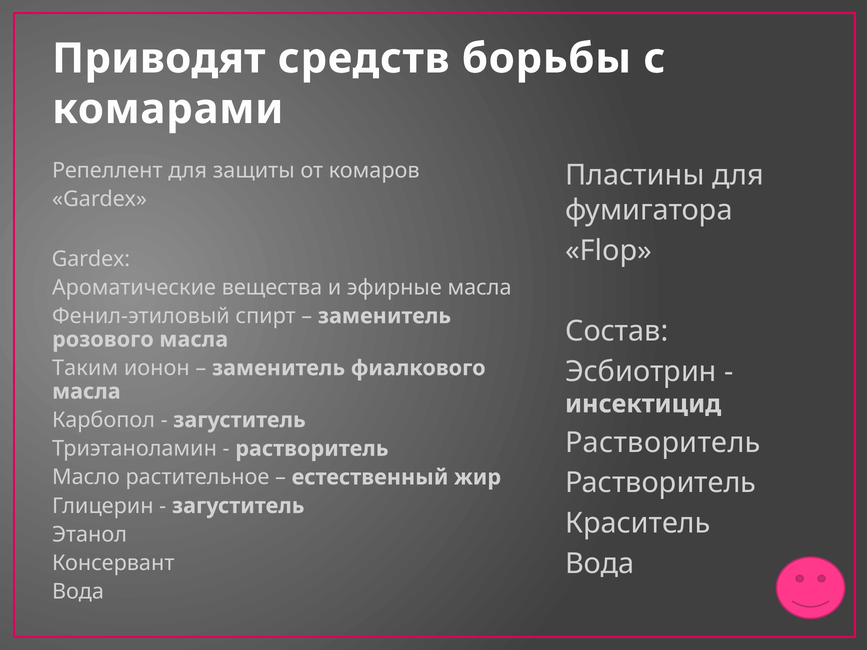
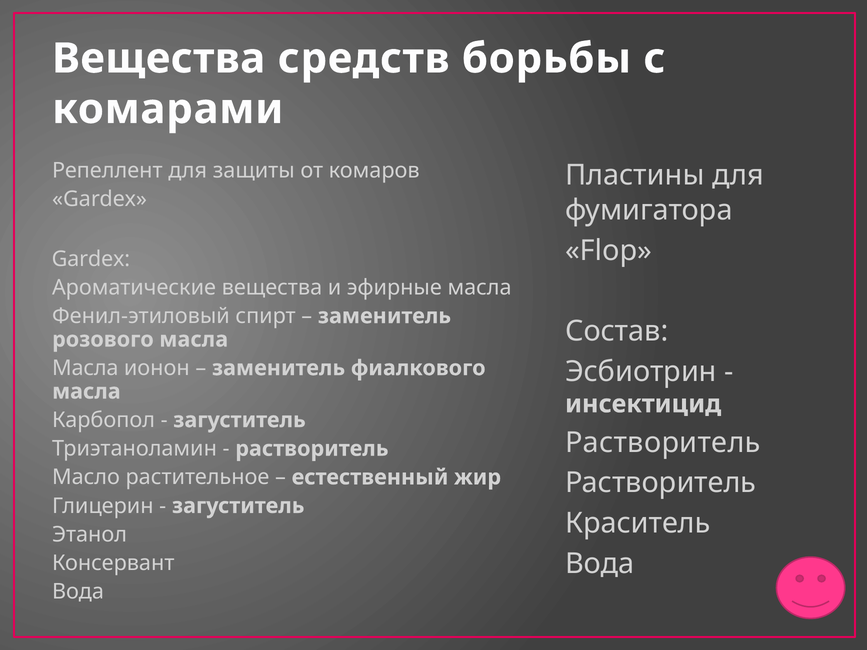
Приводят: Приводят -> Вещества (159, 59)
Таким: Таким -> Масла (85, 368)
